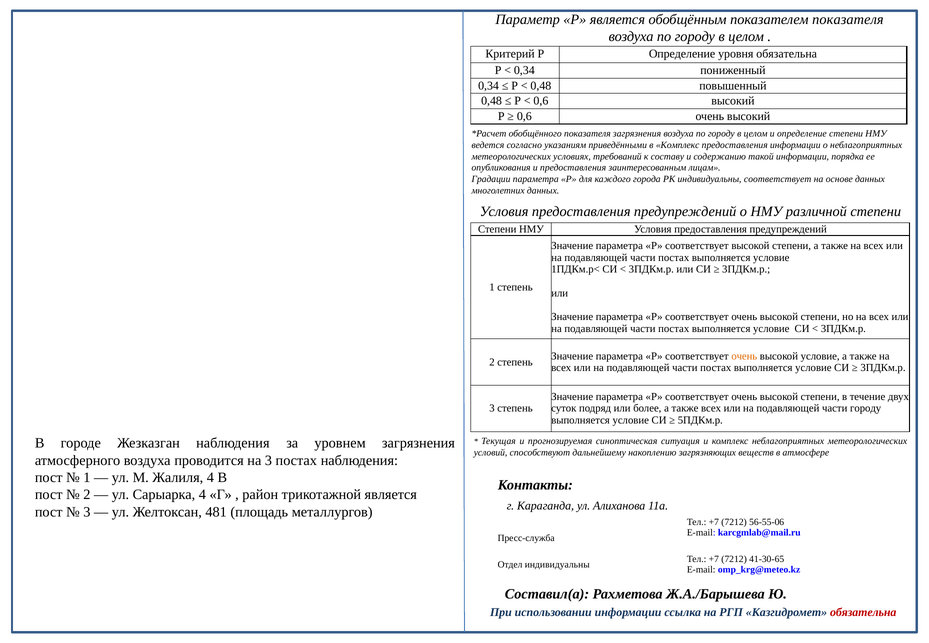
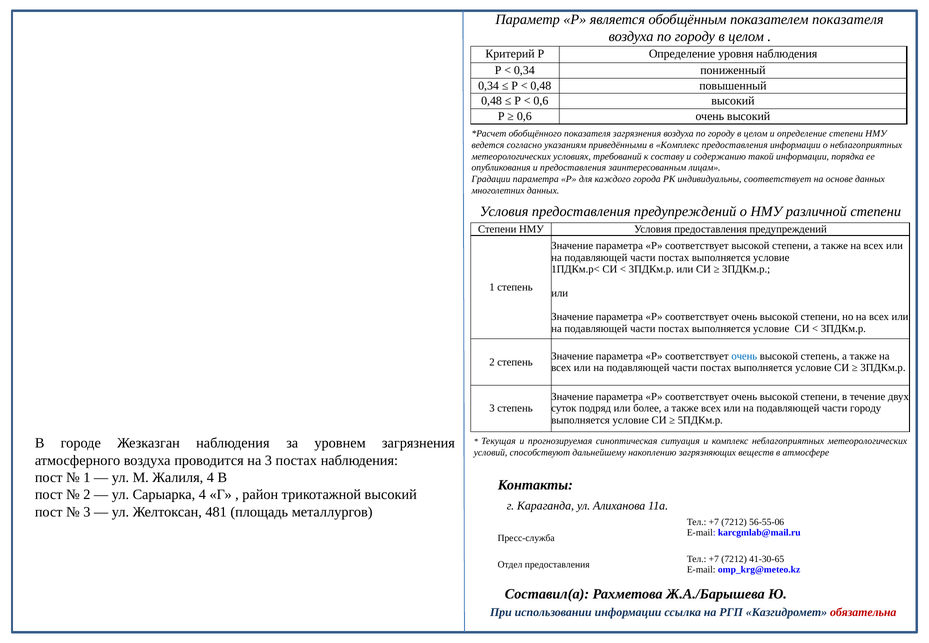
уровня обязательна: обязательна -> наблюдения (787, 54)
очень colour: orange -> blue (744, 356)
высокой условие: условие -> степень (820, 356)
трикотажной является: является -> высокий (391, 495)
Отдел индивидуальны: индивидуальны -> предоставления (557, 565)
